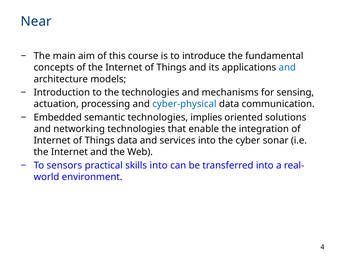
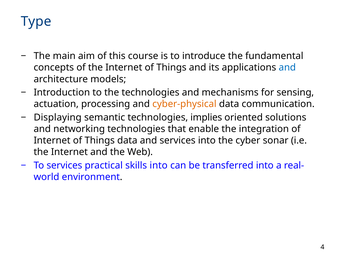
Near: Near -> Type (36, 21)
cyber-physical colour: blue -> orange (184, 104)
Embedded: Embedded -> Displaying (58, 117)
To sensors: sensors -> services (64, 165)
